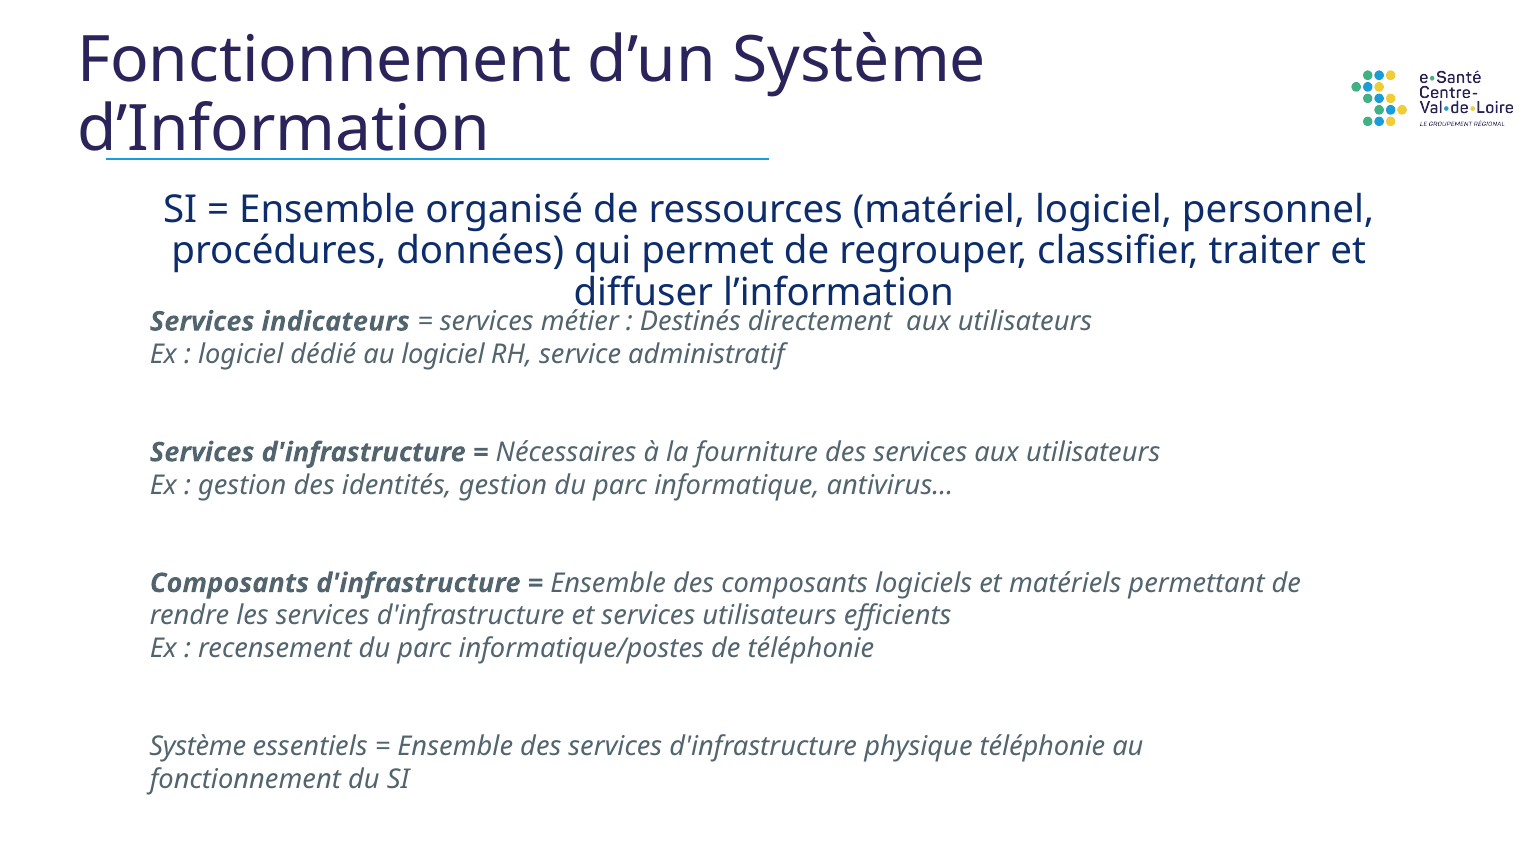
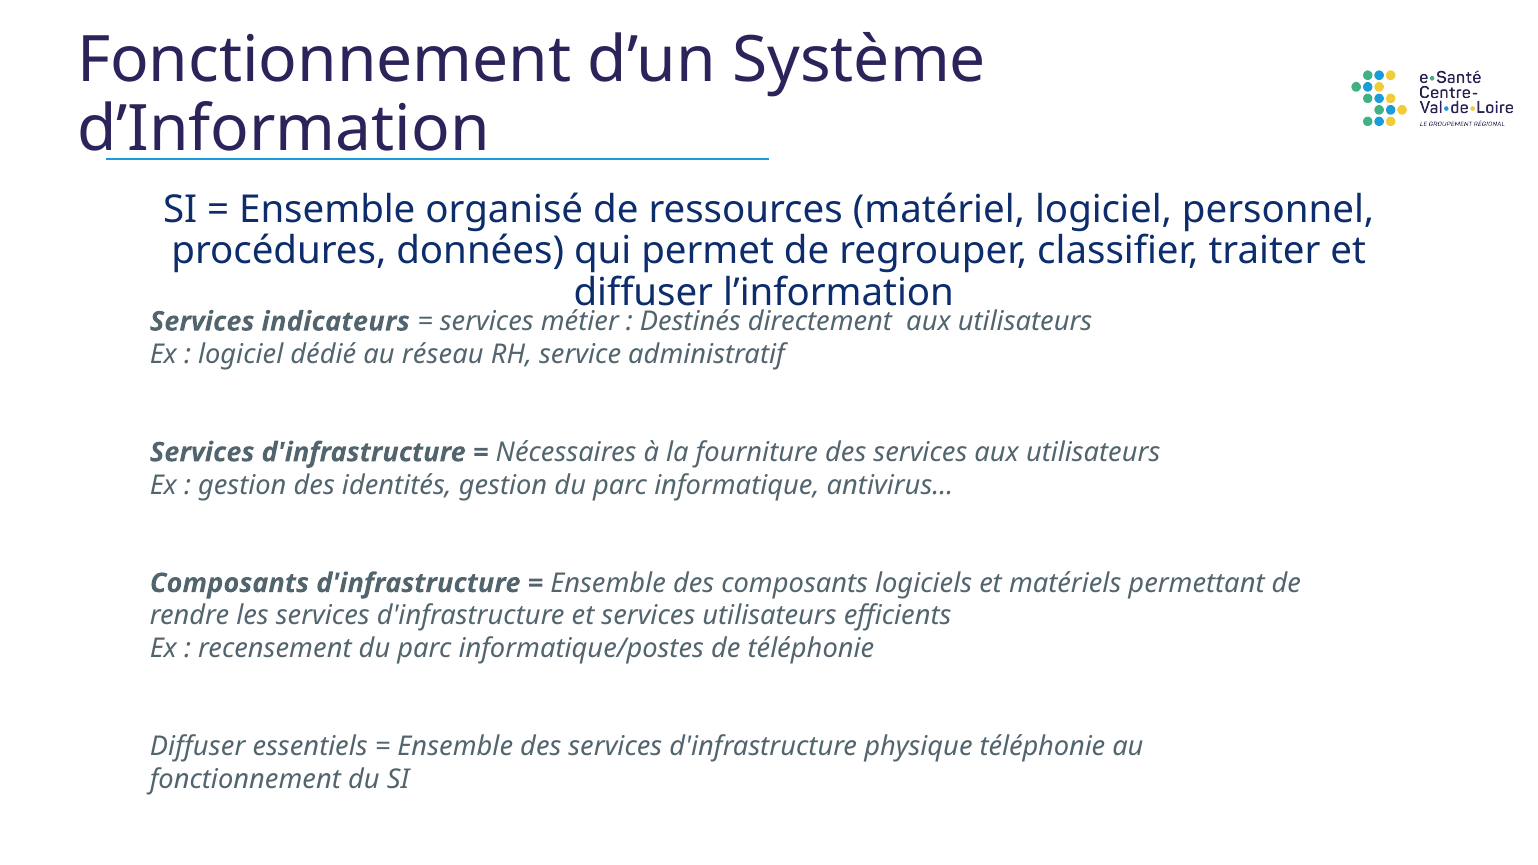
au logiciel: logiciel -> réseau (443, 354)
Système: Système -> Diffuser (198, 747)
